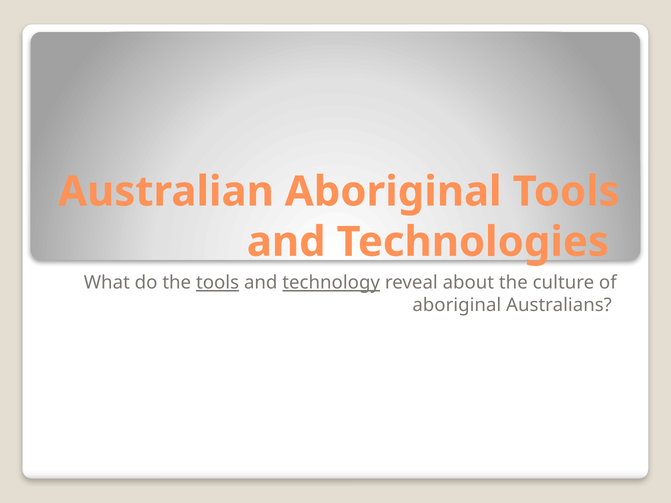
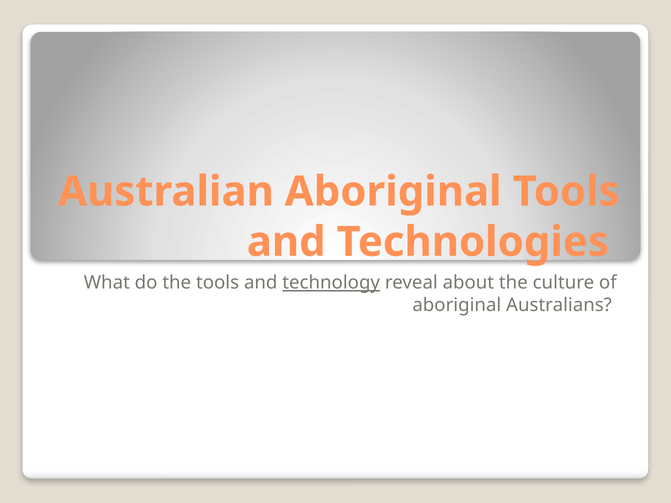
tools underline: present -> none (218, 283)
